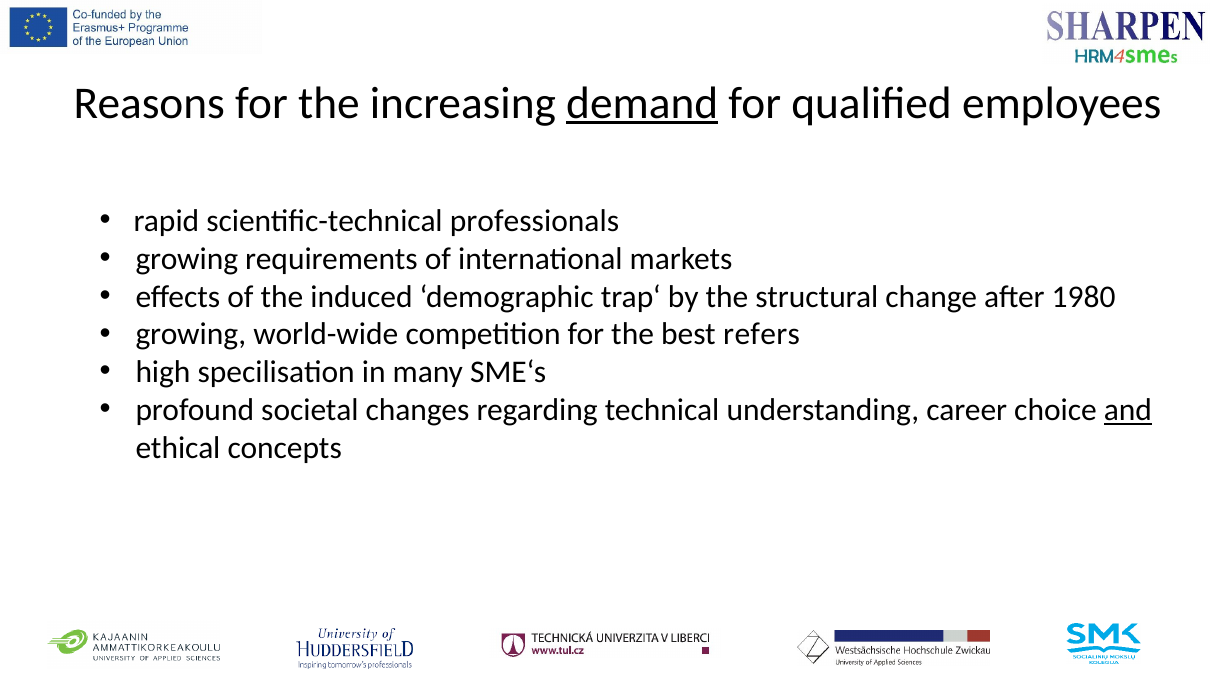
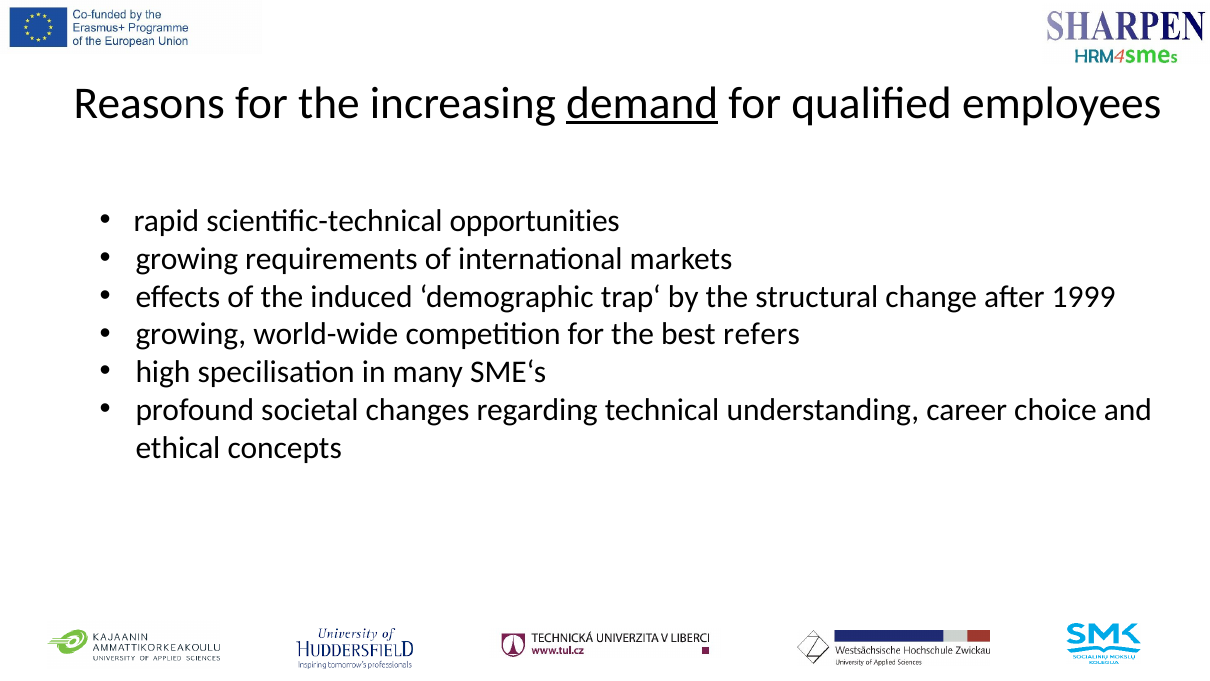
professionals: professionals -> opportunities (535, 221)
1980: 1980 -> 1999 (1084, 296)
and underline: present -> none (1128, 410)
